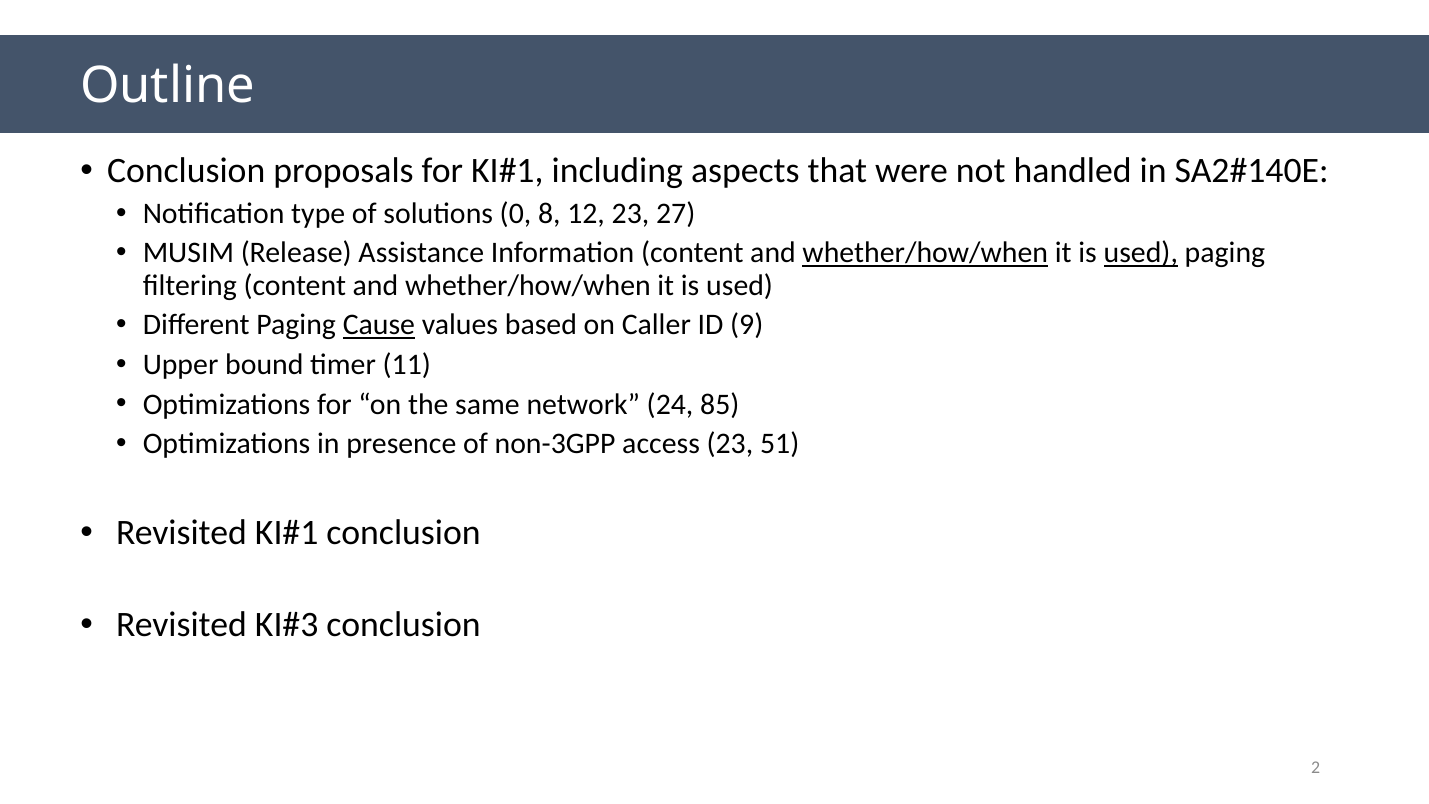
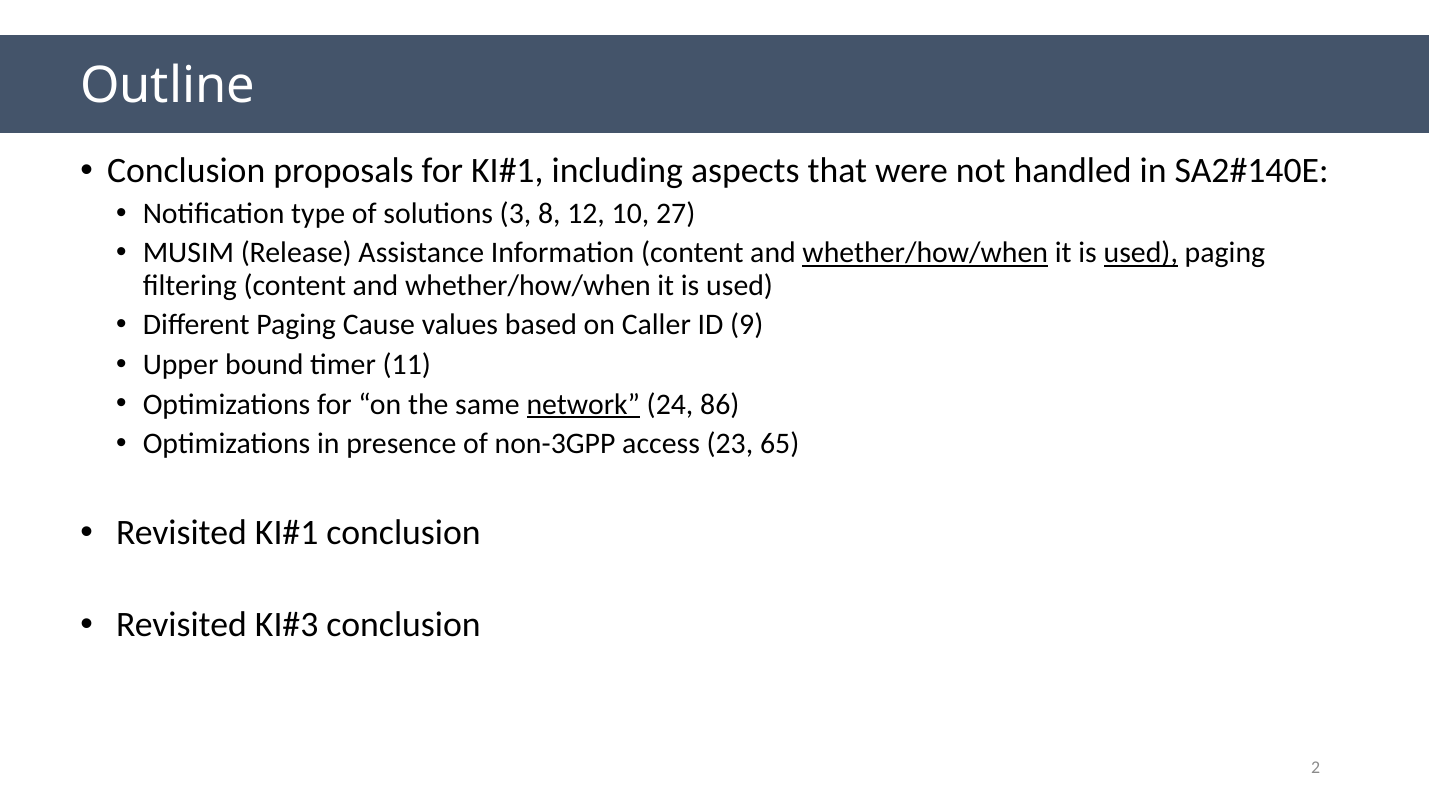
0: 0 -> 3 (516, 213)
12 23: 23 -> 10 (631, 213)
Cause underline: present -> none (379, 325)
network underline: none -> present (583, 404)
85: 85 -> 86 (720, 404)
51: 51 -> 65 (780, 444)
